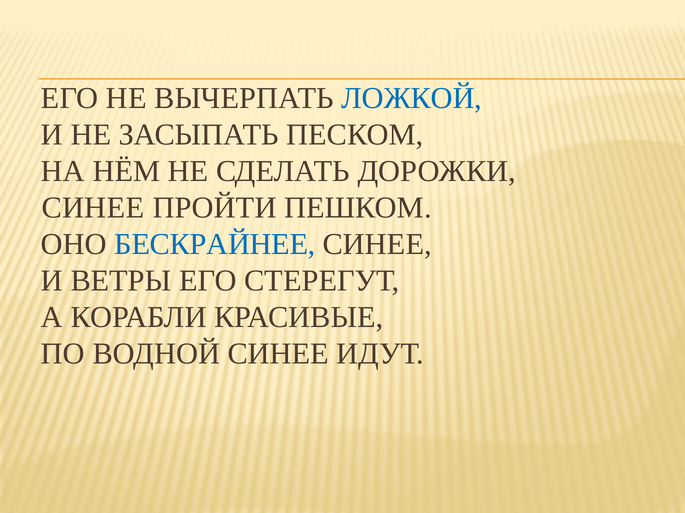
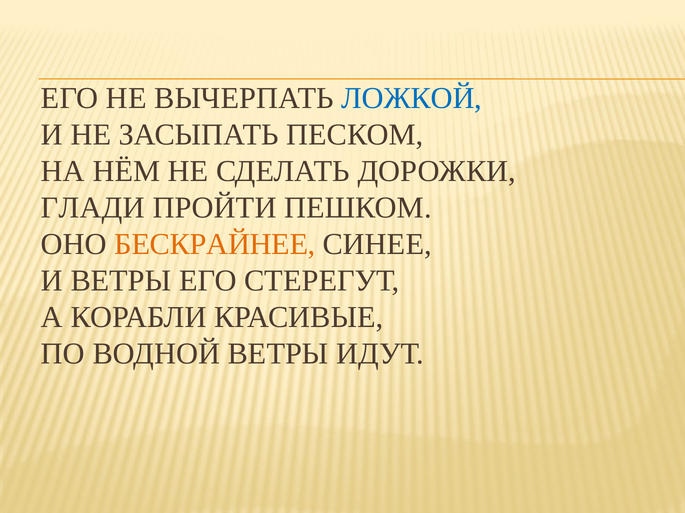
СИНЕЕ: СИНЕЕ -> ГЛАДИ (93, 208)
БЕСКРАЙНЕЕ colour: blue -> orange (215, 245)
ВОДНОЙ СИНЕЕ: СИНЕЕ -> ВЕТРЫ (278, 354)
